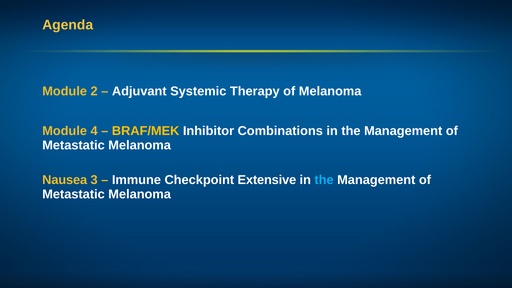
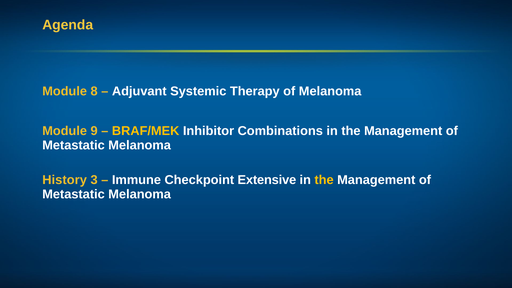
2: 2 -> 8 (94, 91)
4: 4 -> 9 (94, 131)
Nausea: Nausea -> History (65, 180)
the colour: light blue -> yellow (324, 180)
